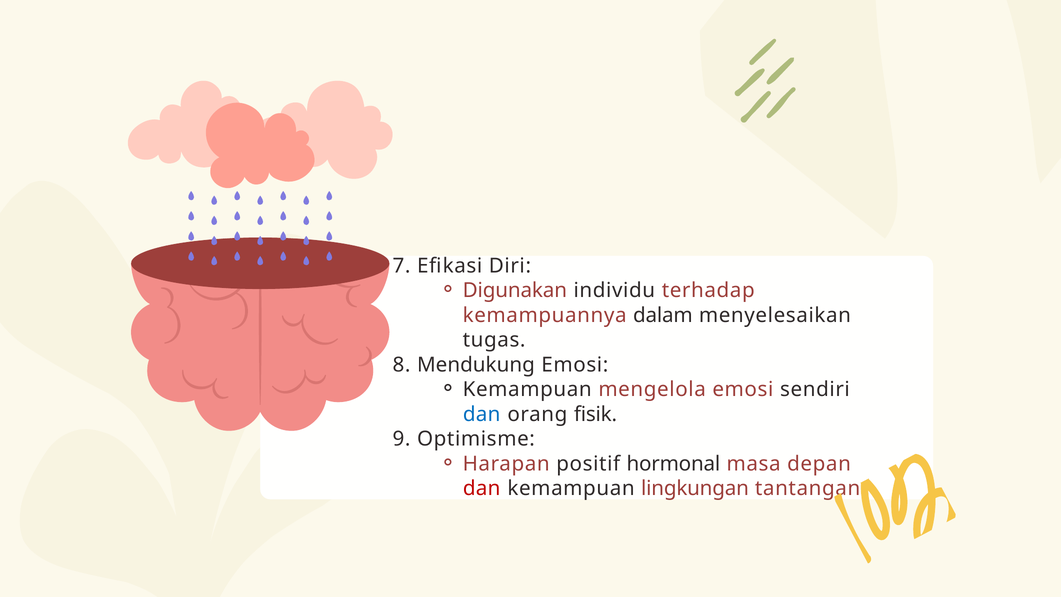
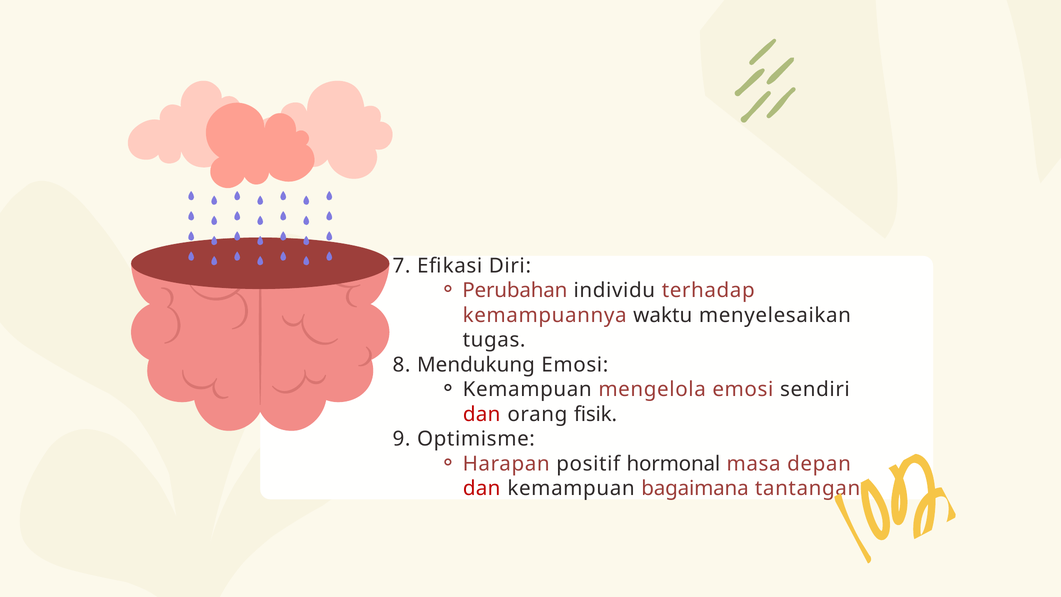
Digunakan: Digunakan -> Perubahan (515, 290)
dalam: dalam -> waktu (663, 315)
dan colour: blue -> red (482, 414)
lingkungan: lingkungan -> bagaimana (695, 488)
